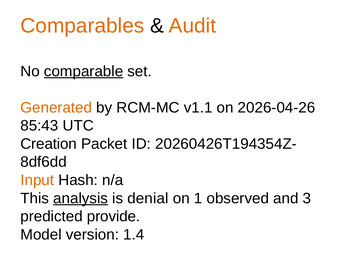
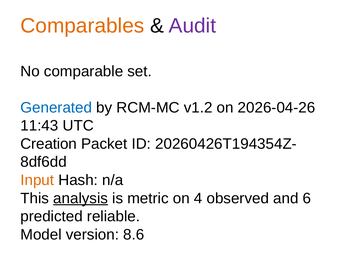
Audit colour: orange -> purple (192, 26)
comparable underline: present -> none (84, 72)
Generated colour: orange -> blue (56, 108)
v1.1: v1.1 -> v1.2 (198, 108)
85:43: 85:43 -> 11:43 (39, 126)
denial: denial -> metric (148, 199)
1: 1 -> 4 (198, 199)
3: 3 -> 6 (307, 199)
provide: provide -> reliable (113, 217)
1.4: 1.4 -> 8.6 (134, 235)
